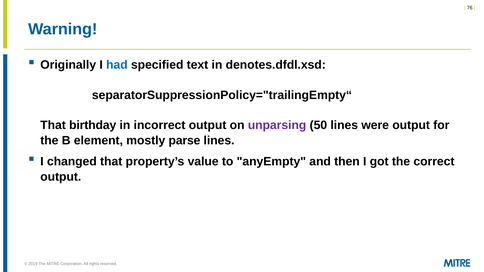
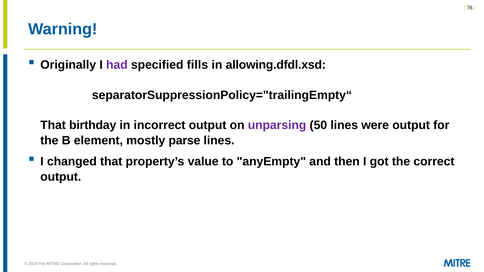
had colour: blue -> purple (117, 65)
text: text -> fills (197, 65)
denotes.dfdl.xsd: denotes.dfdl.xsd -> allowing.dfdl.xsd (276, 65)
